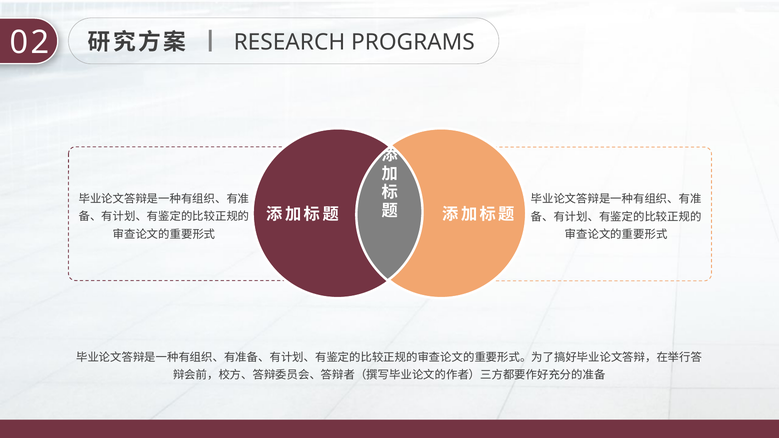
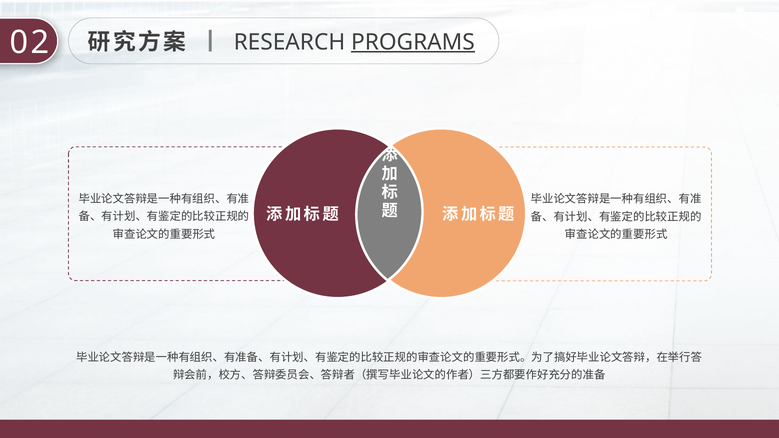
PROGRAMS underline: none -> present (413, 42)
